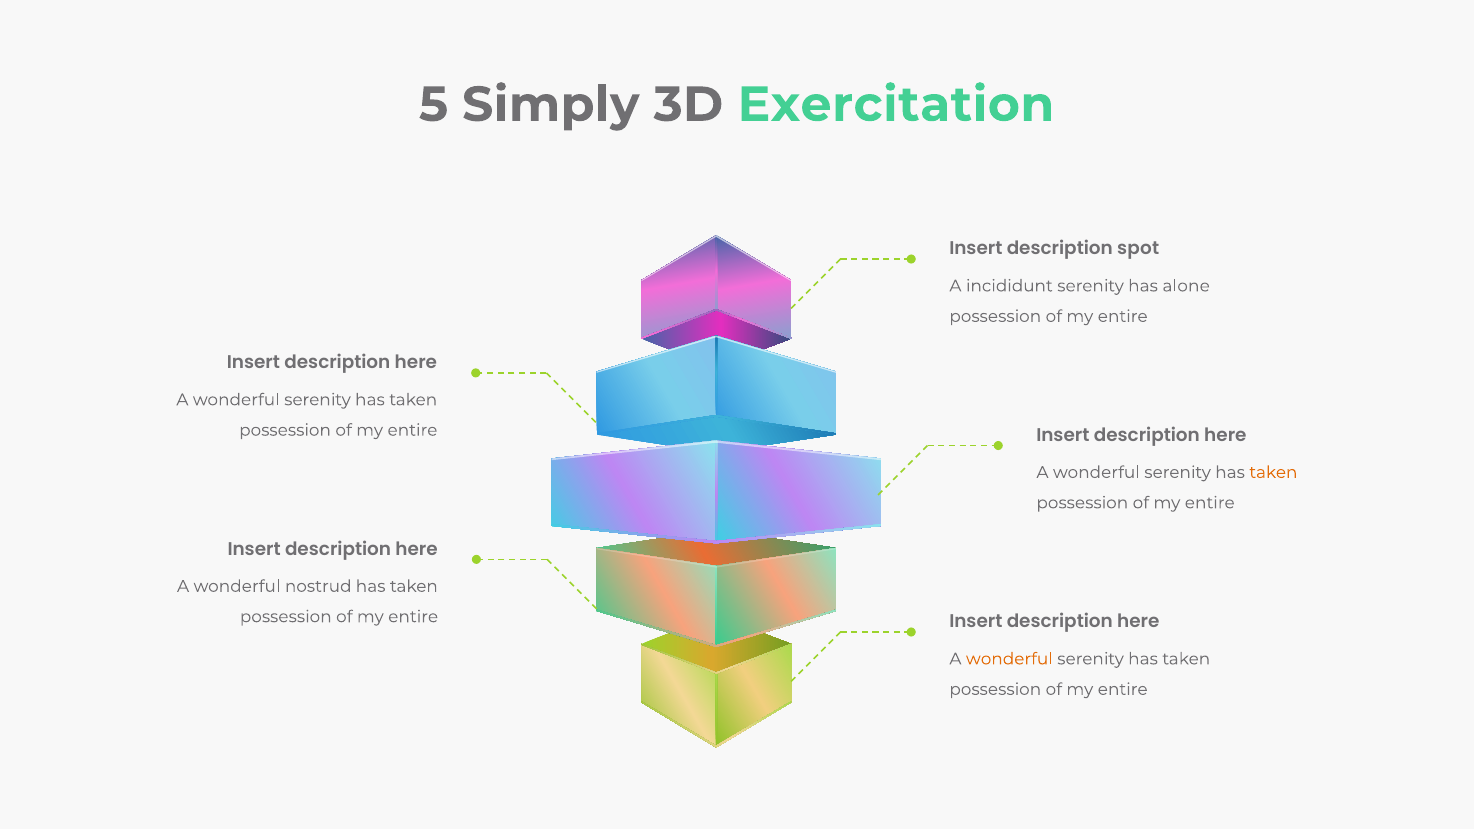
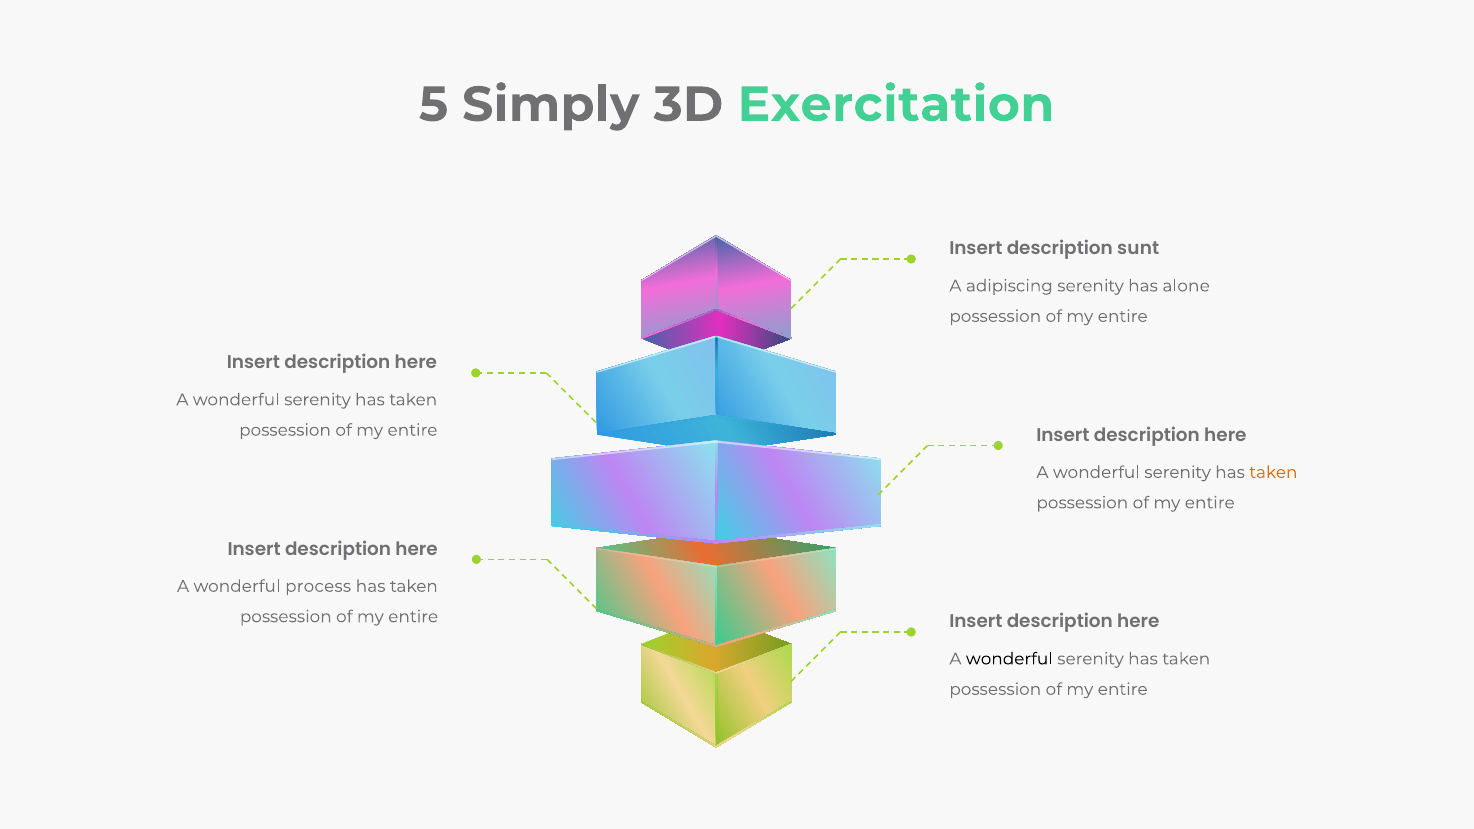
spot: spot -> sunt (1138, 249)
incididunt: incididunt -> adipiscing (1009, 286)
nostrud: nostrud -> process (318, 586)
wonderful colour: orange -> black (1009, 659)
